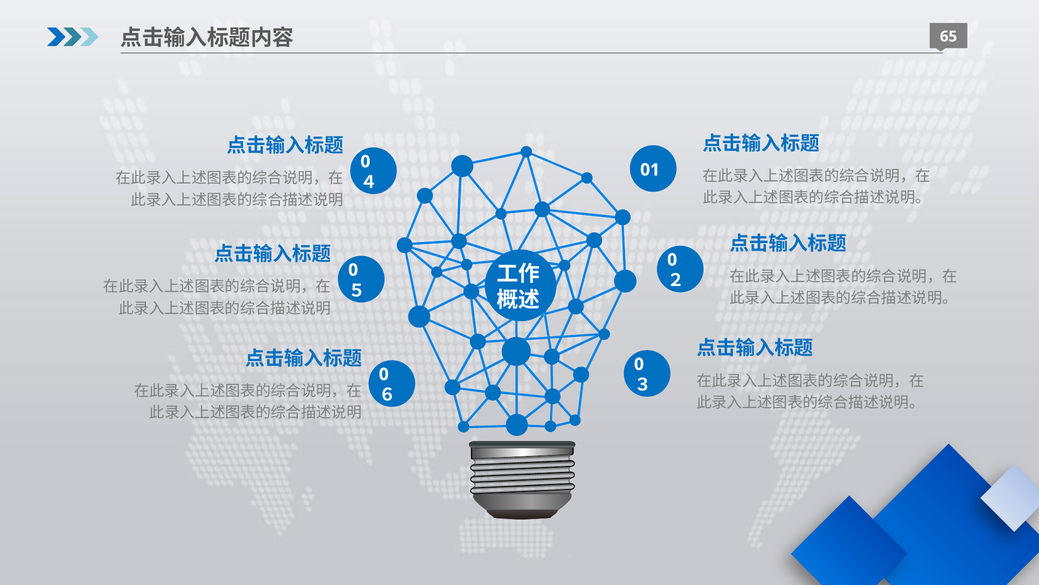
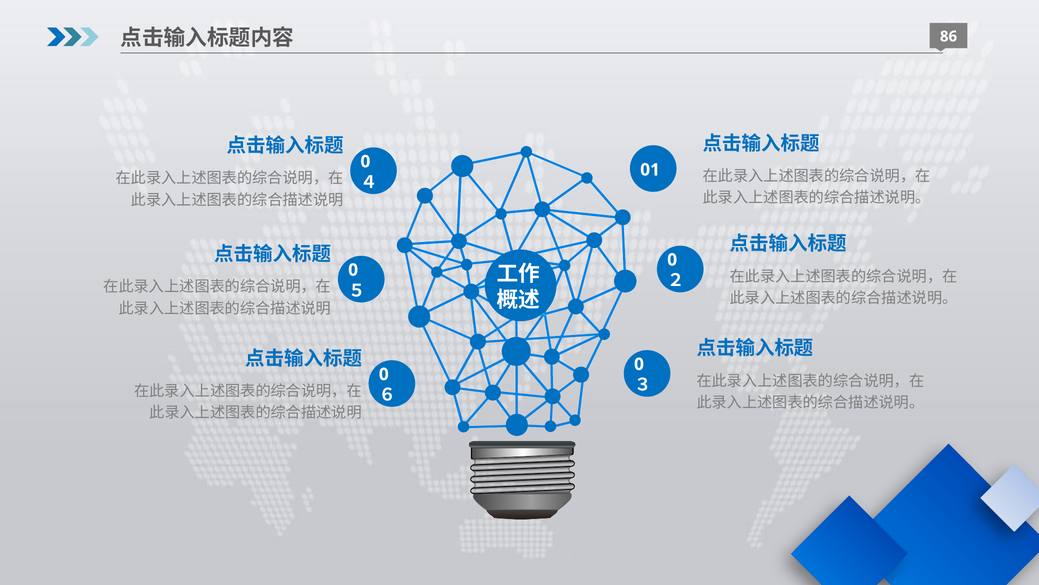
65: 65 -> 86 (949, 36)
